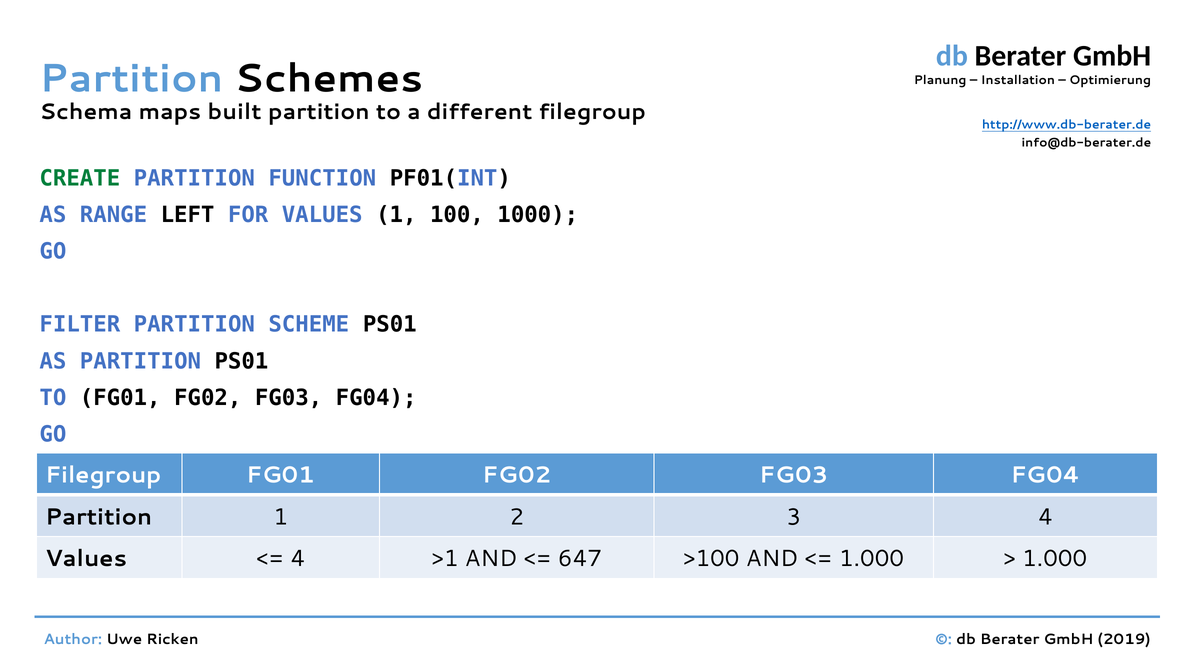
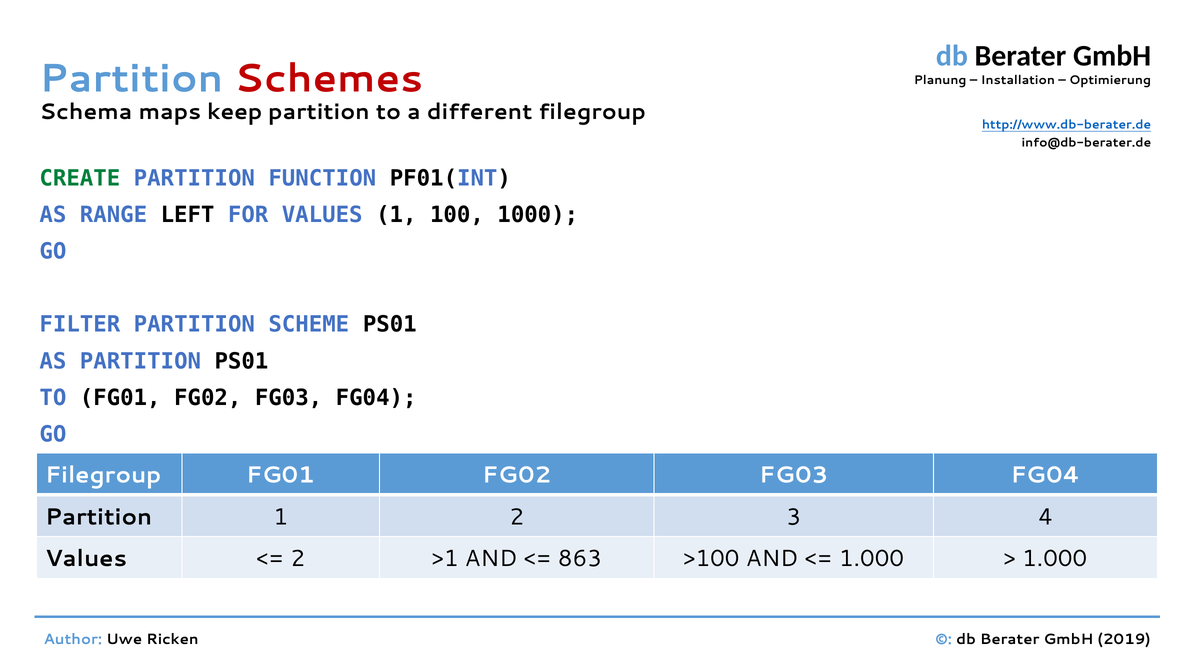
Schemes colour: black -> red (329, 78)
built: built -> keep (235, 112)
4: 4 -> 2 (298, 559)
647: 647 -> 863 (580, 559)
